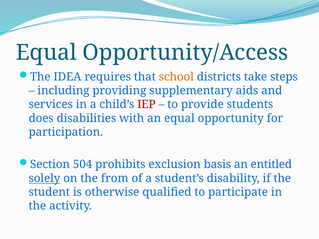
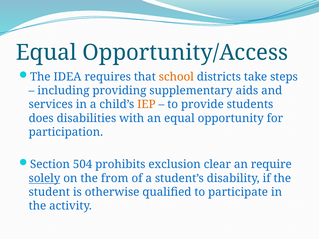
IEP colour: red -> orange (146, 105)
basis: basis -> clear (217, 165)
entitled: entitled -> require (271, 165)
